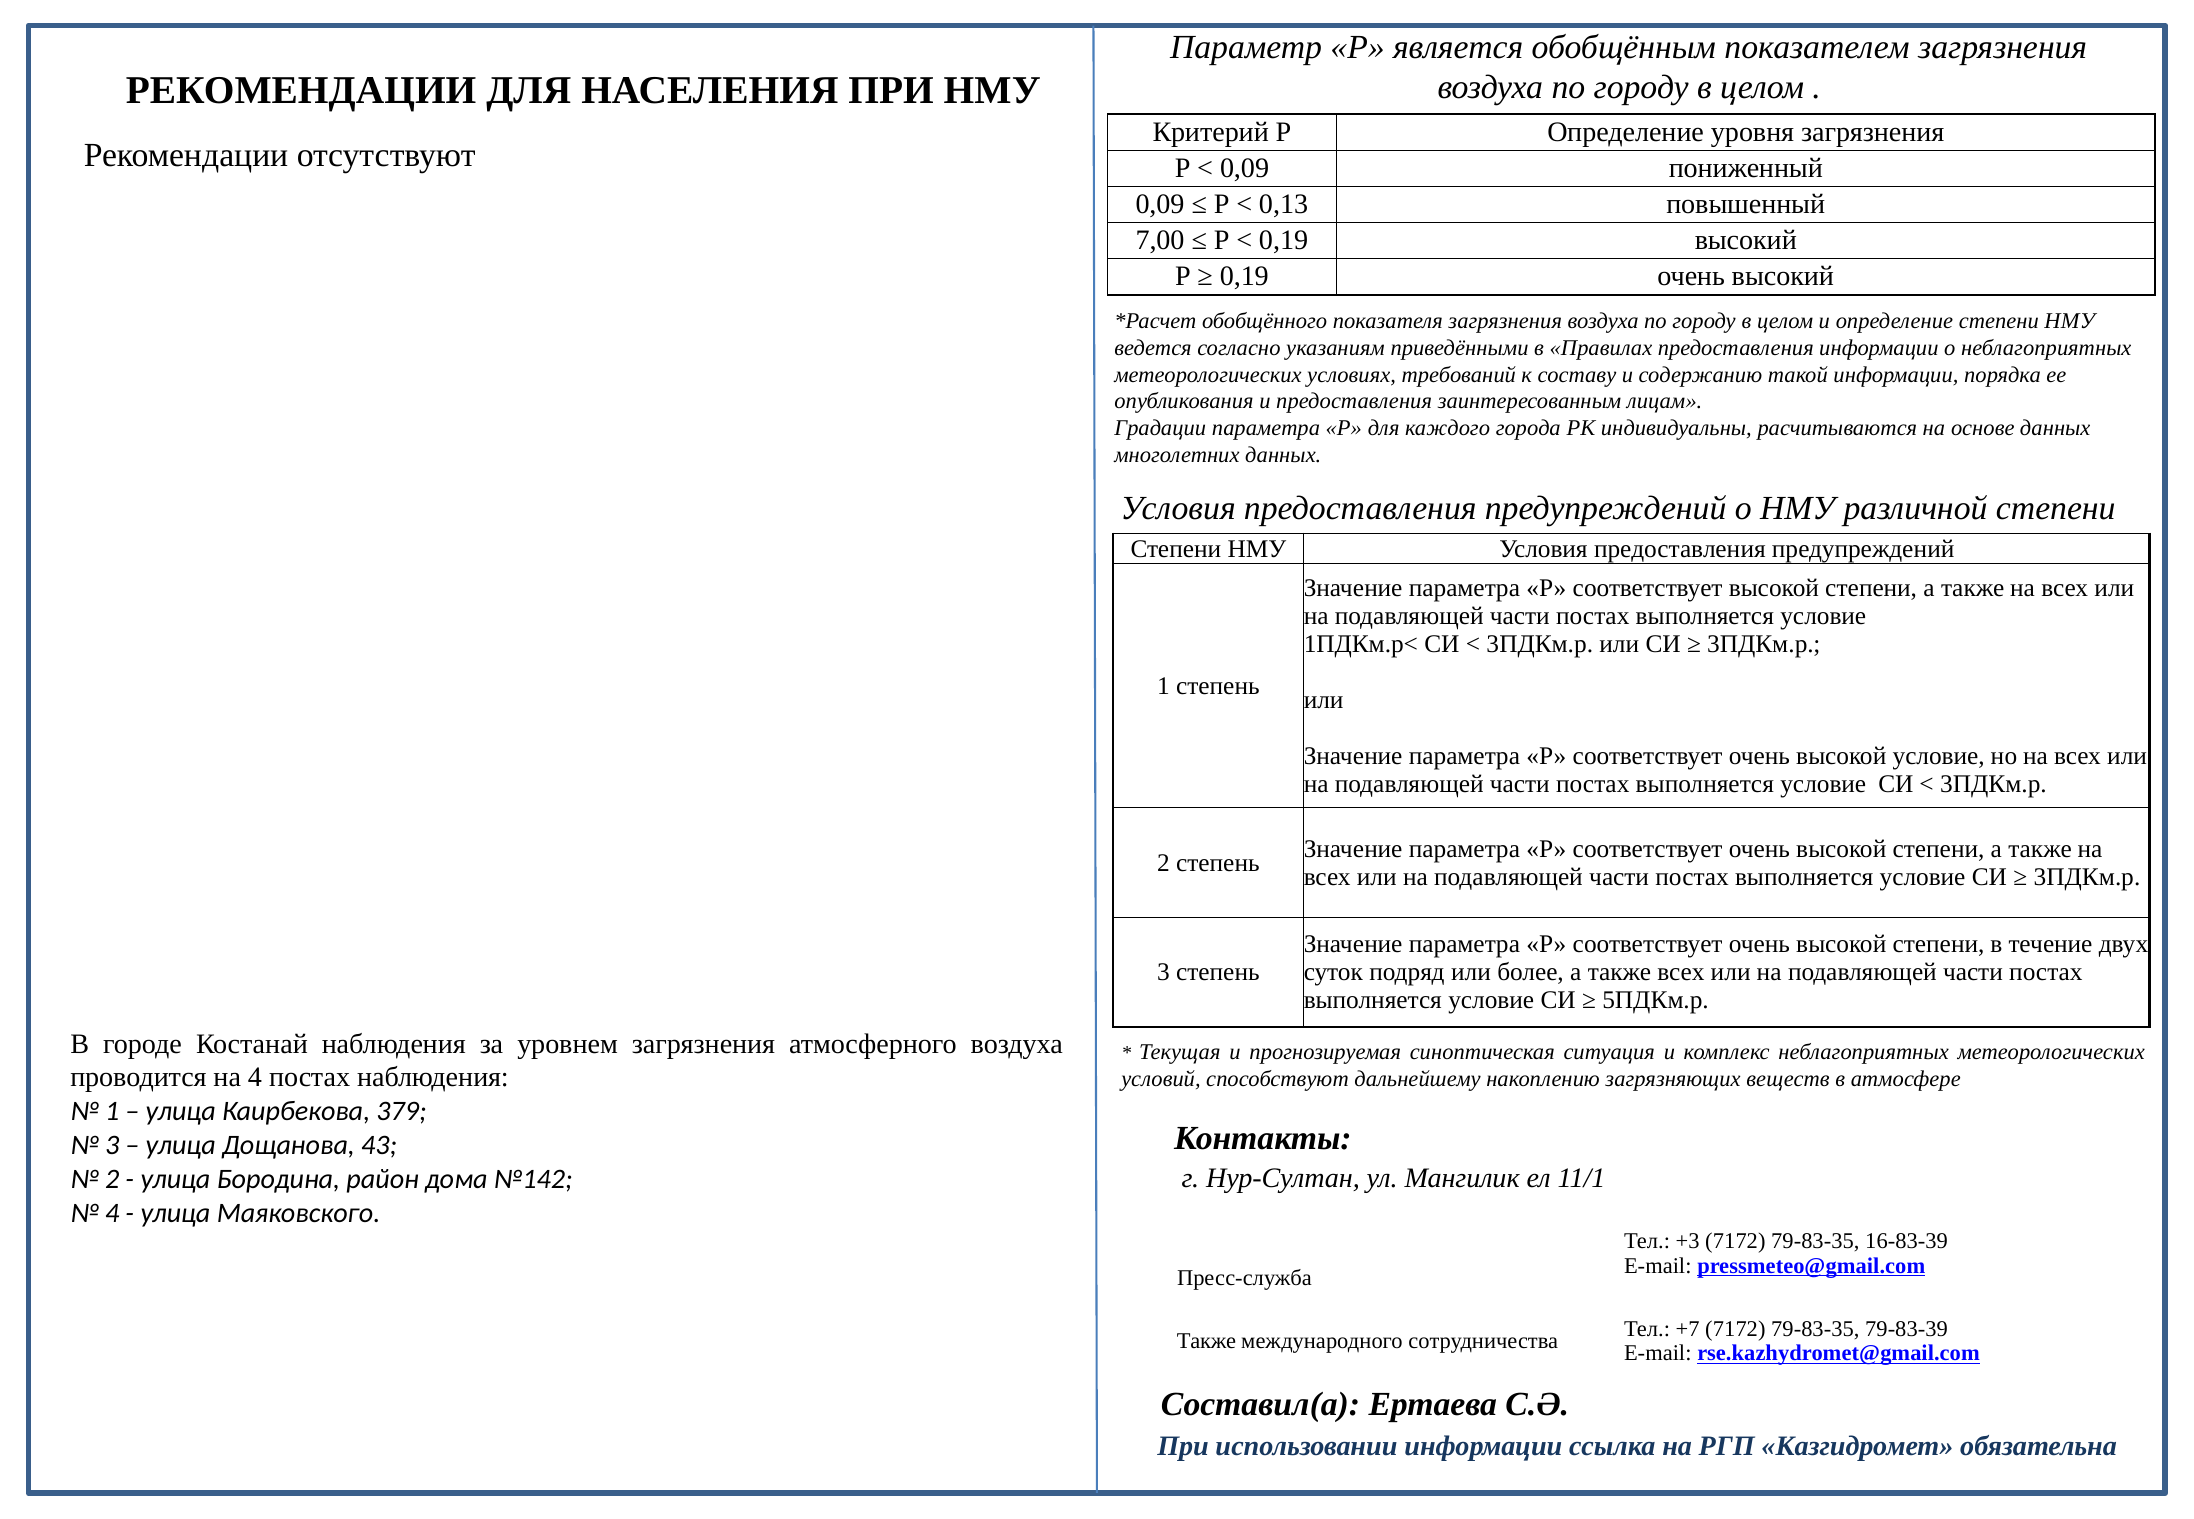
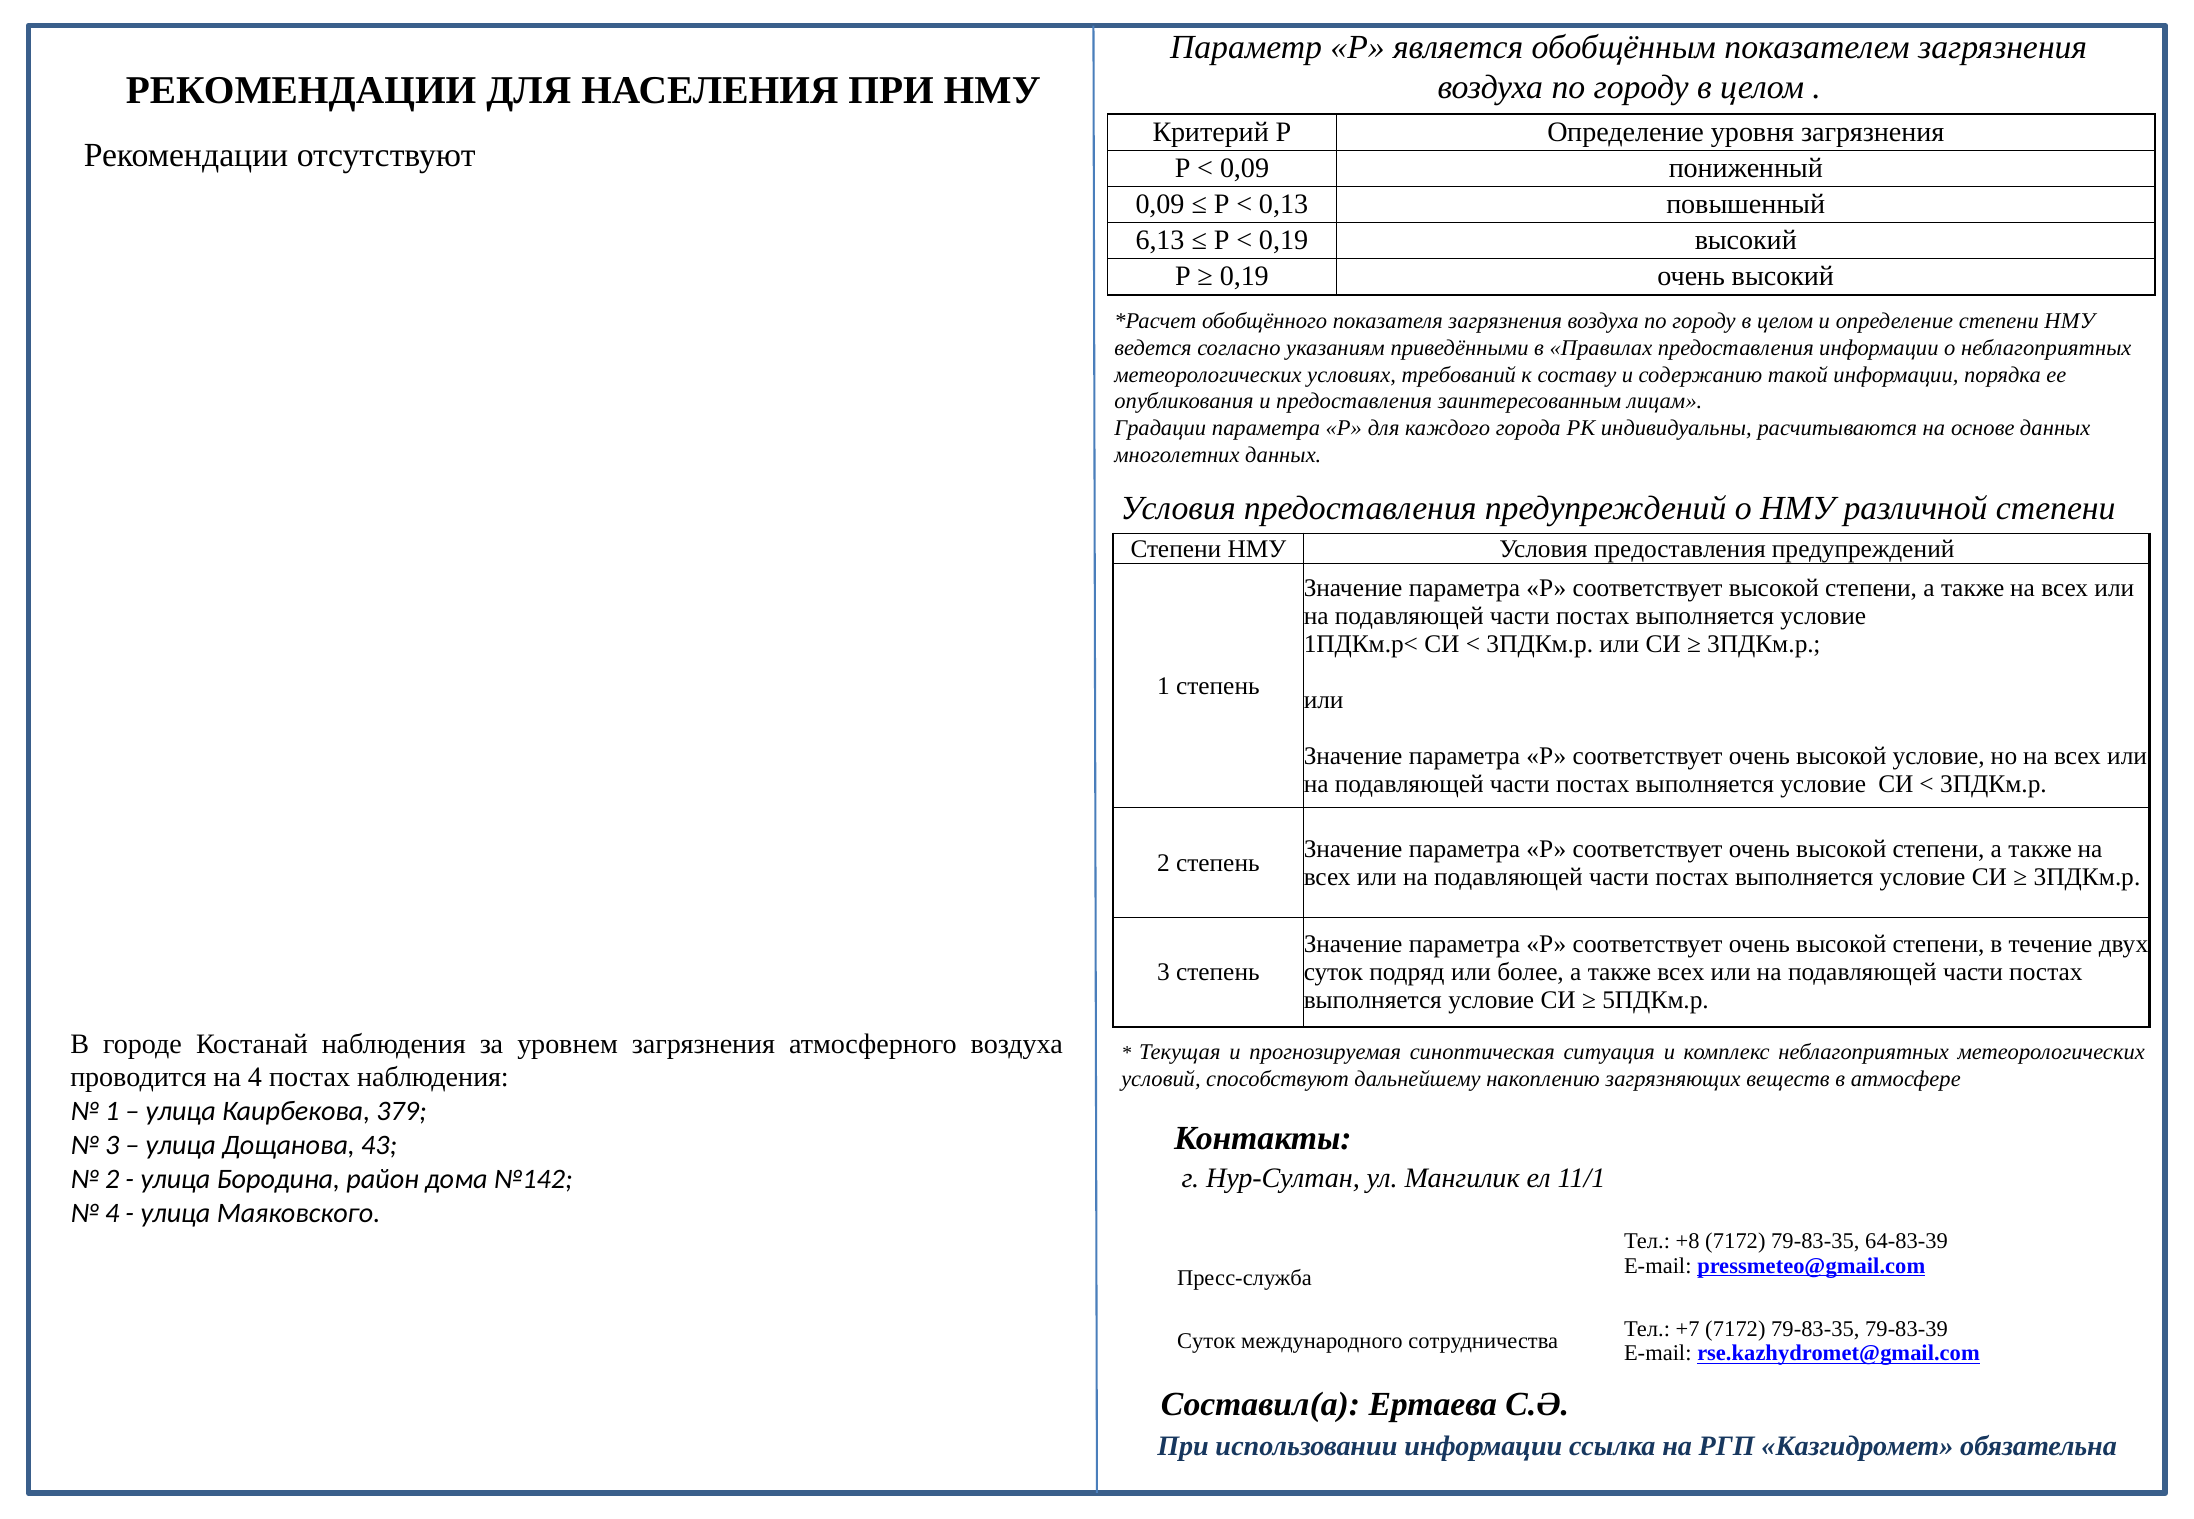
7,00: 7,00 -> 6,13 (1160, 240)
+3: +3 -> +8 (1688, 1241)
16-83-39: 16-83-39 -> 64-83-39 (1907, 1241)
Также: Также -> Суток (1206, 1341)
